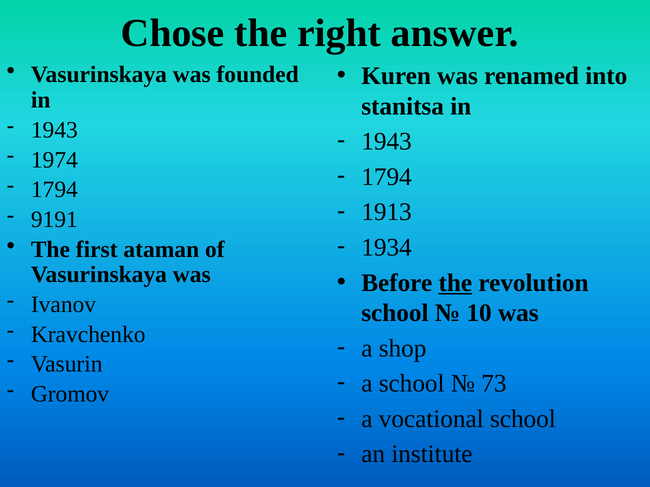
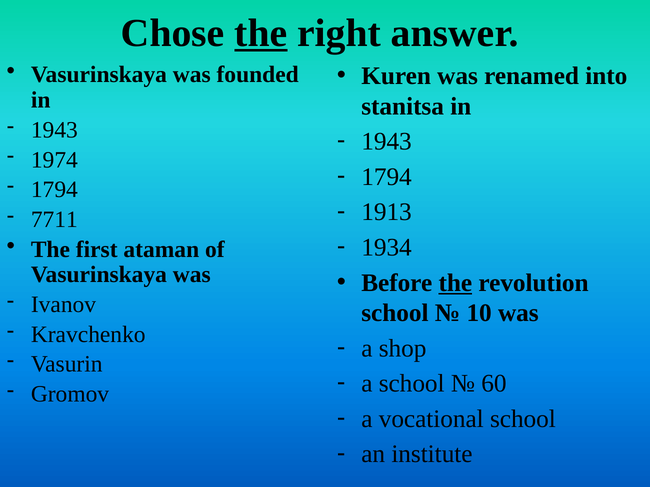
the underline: none -> present (261, 33)
9191: 9191 -> 7711 (54, 220)
73: 73 -> 60 (494, 384)
